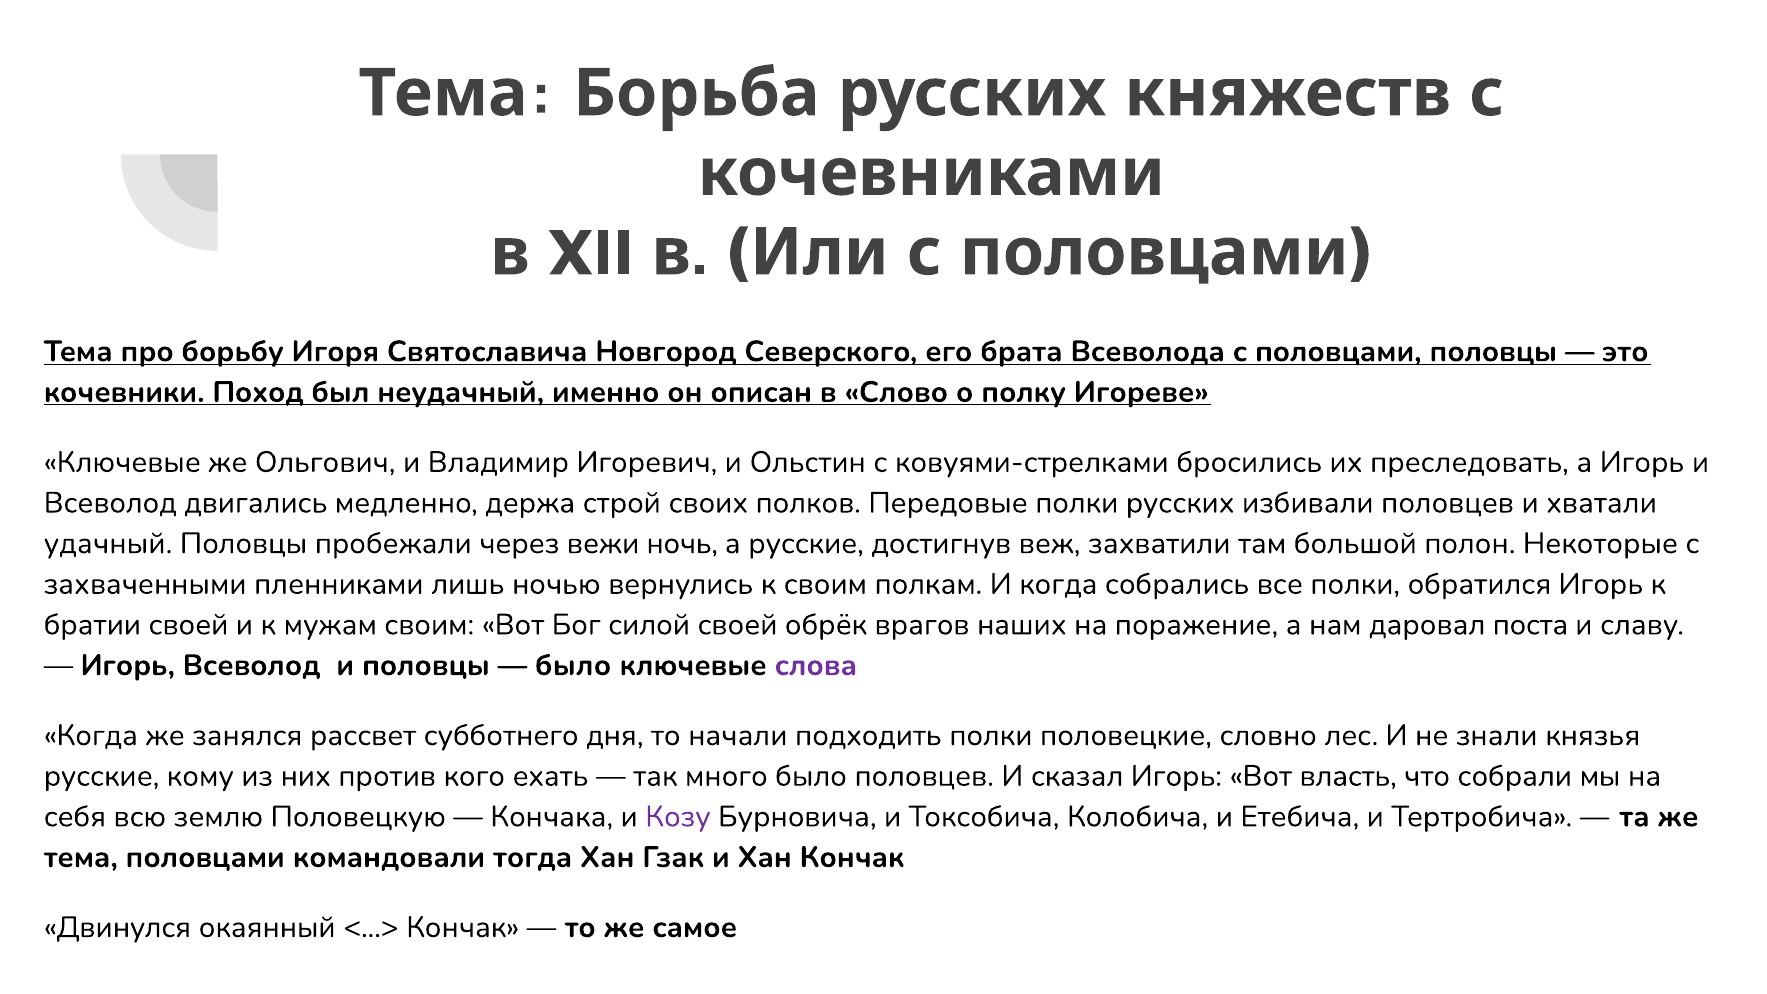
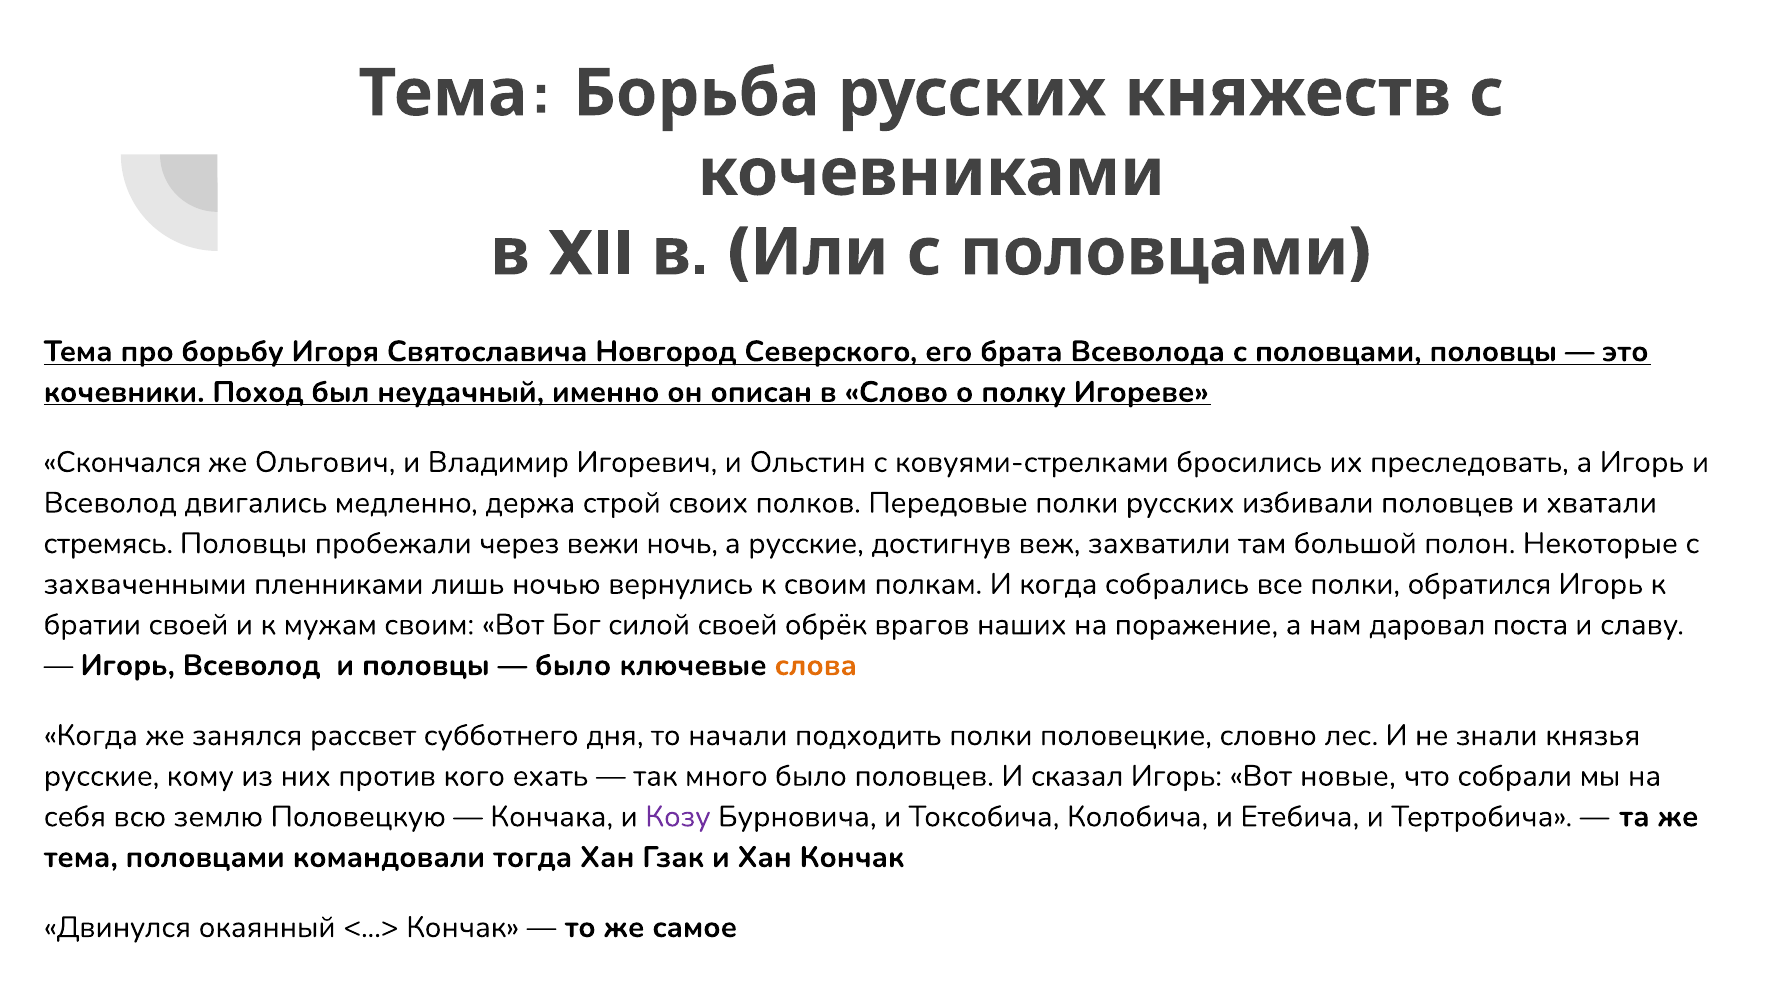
Ключевые: Ключевые -> Скончался (122, 462)
удачный: удачный -> стремясь (108, 543)
слова colour: purple -> orange (816, 665)
власть: власть -> новые (1348, 776)
